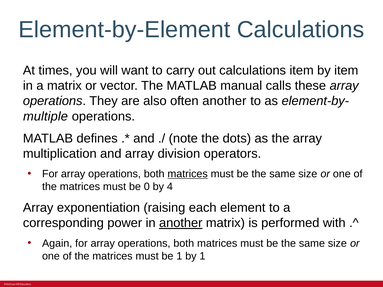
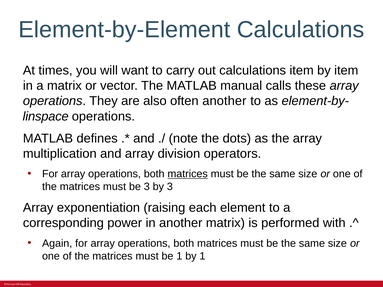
multiple: multiple -> linspace (46, 116)
be 0: 0 -> 3 (147, 187)
by 4: 4 -> 3 (170, 187)
another underline: present -> none (181, 223)
